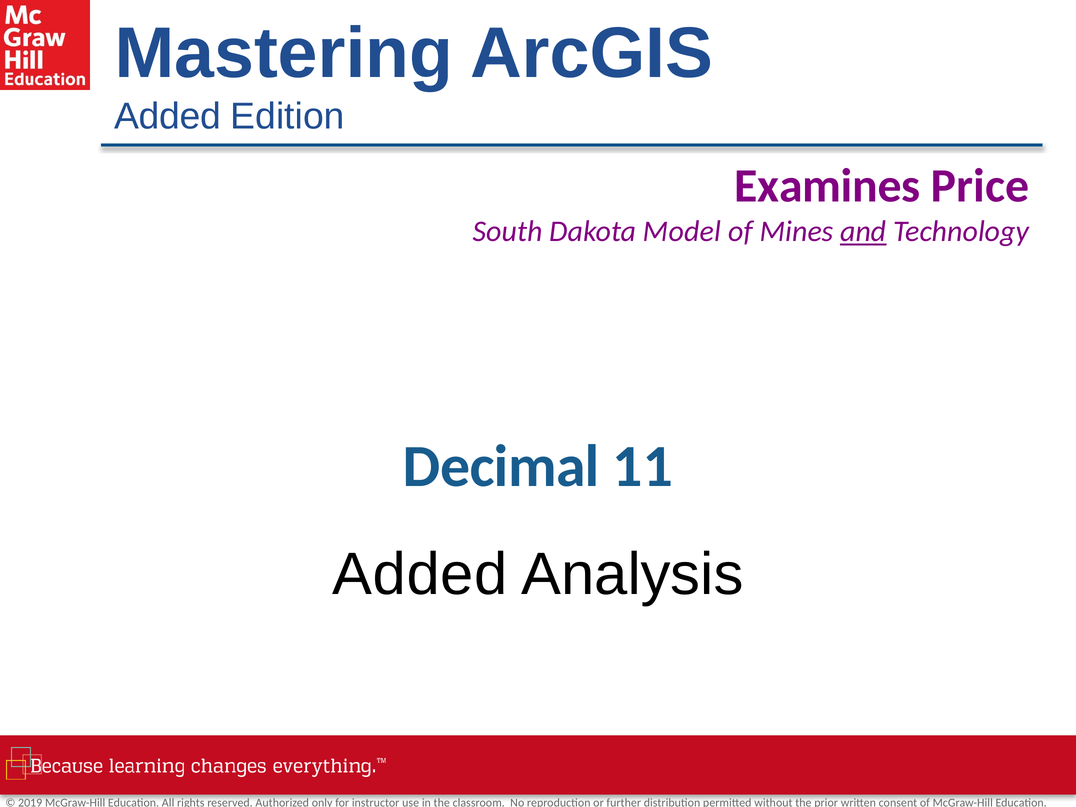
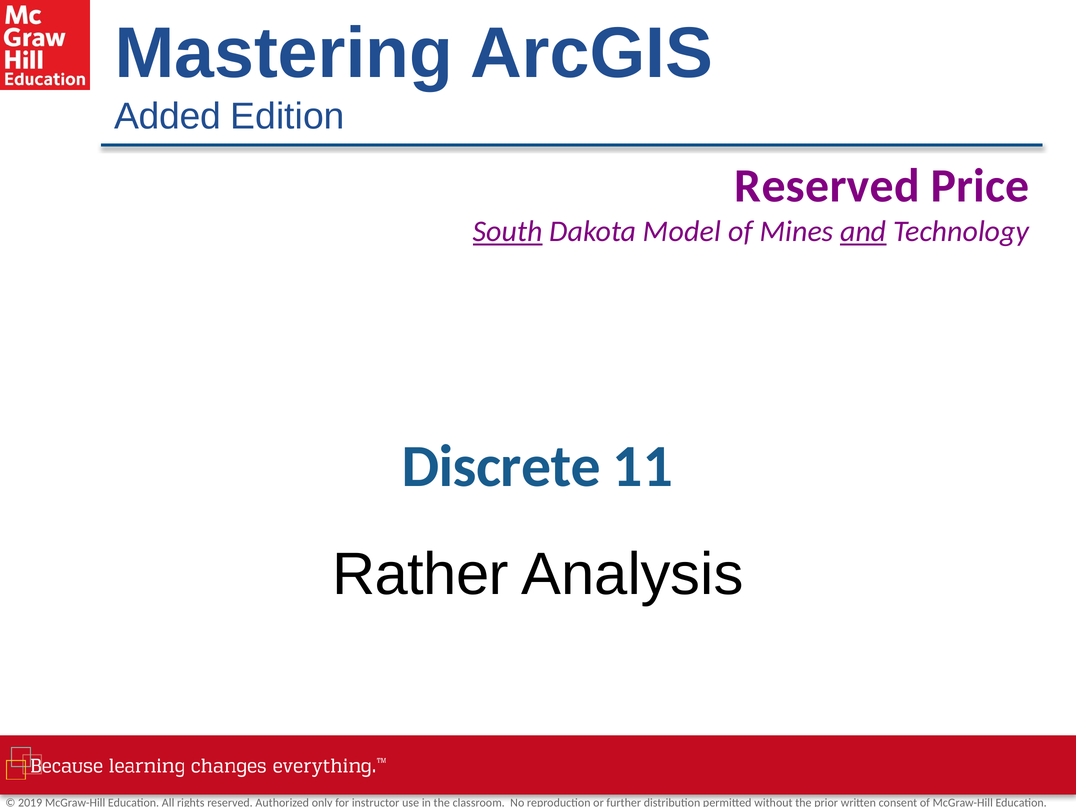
Examines: Examines -> Reserved (827, 186)
South underline: none -> present (508, 232)
Decimal: Decimal -> Discrete (501, 467)
Added: Added -> Rather (420, 574)
